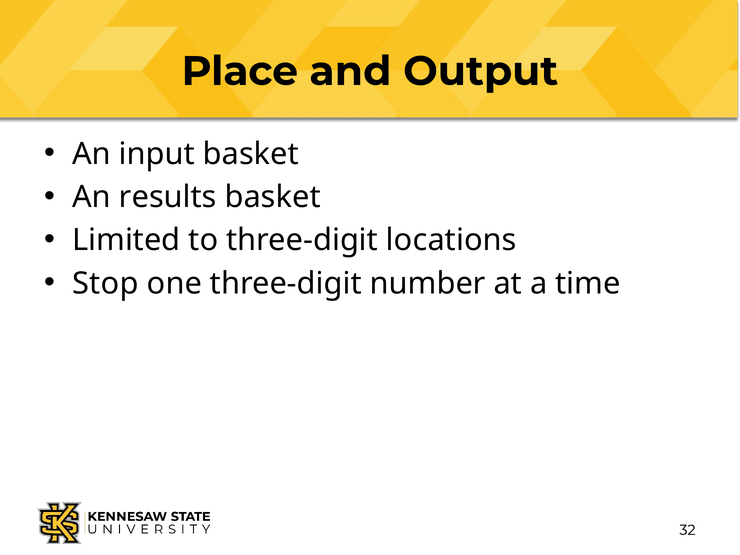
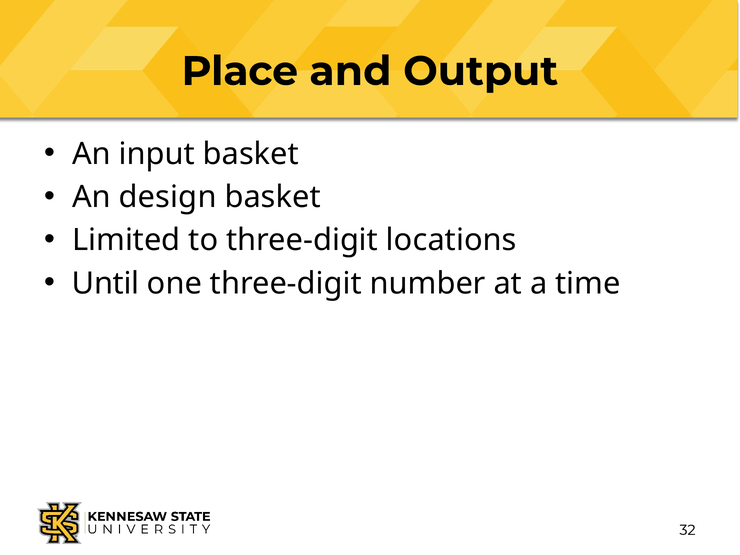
results: results -> design (168, 197)
Stop: Stop -> Until (106, 283)
